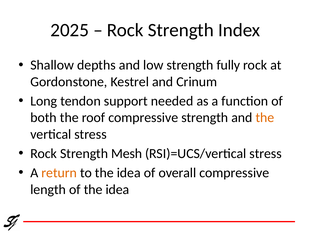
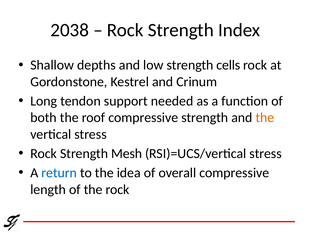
2025: 2025 -> 2038 (70, 30)
fully: fully -> cells (228, 65)
return colour: orange -> blue (59, 173)
of the idea: idea -> rock (117, 190)
